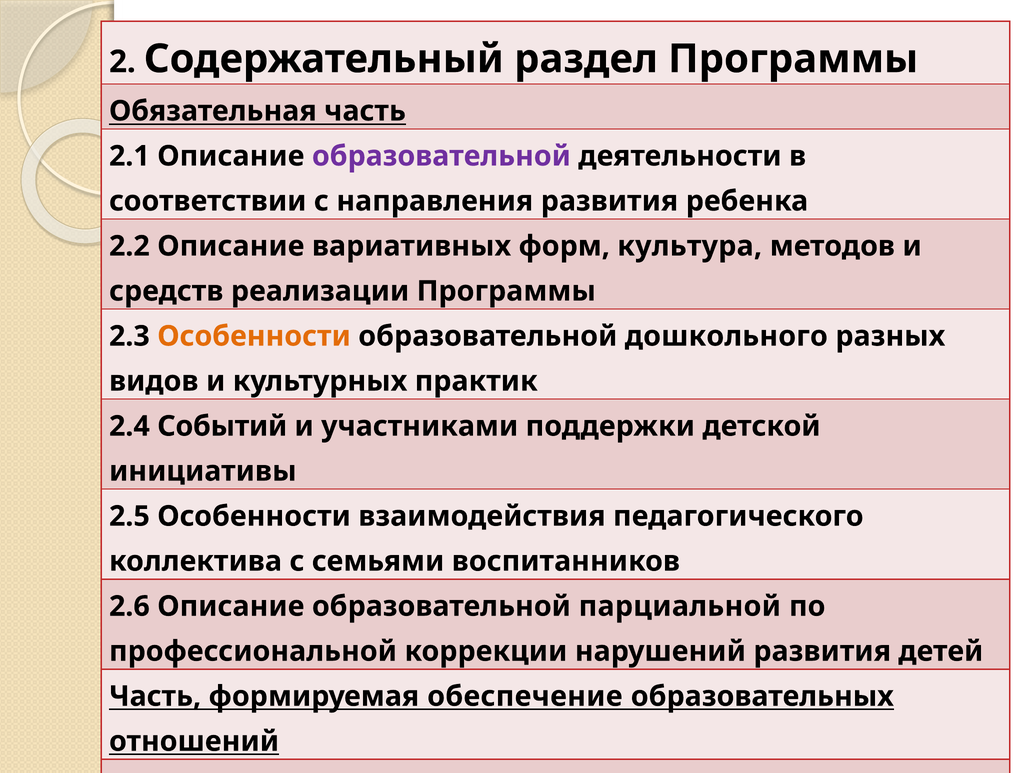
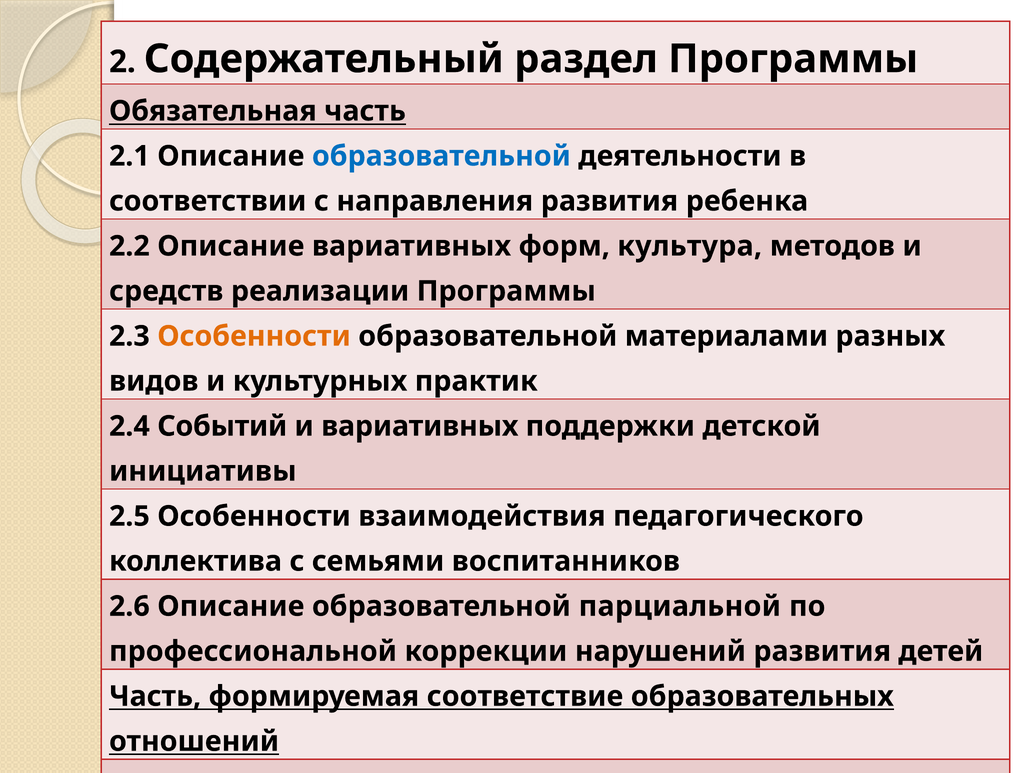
образовательной colour: purple -> blue (441, 156)
дошкольного: дошкольного -> материалами (726, 336)
и участниками: участниками -> вариативных (420, 426)
обеспечение: обеспечение -> соответствие (525, 696)
